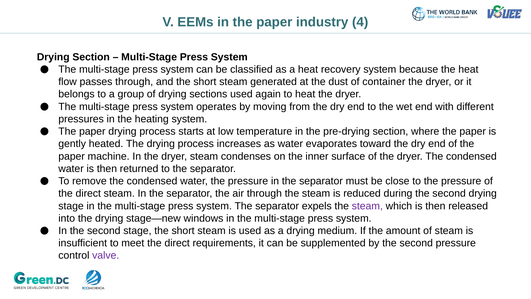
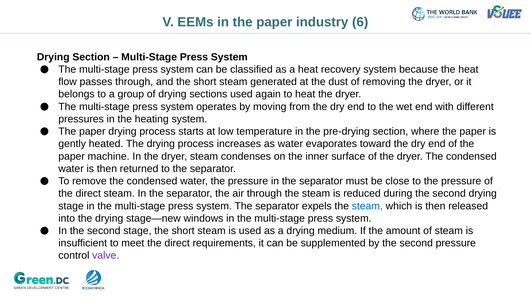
4: 4 -> 6 (360, 22)
container: container -> removing (384, 82)
steam colour: purple -> blue (367, 206)
